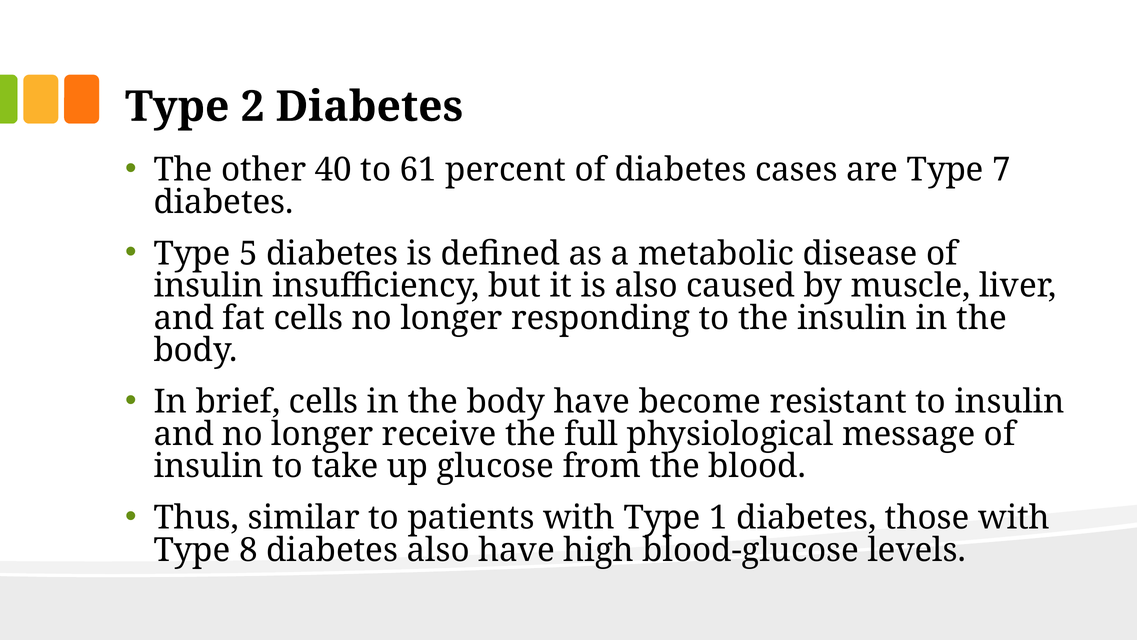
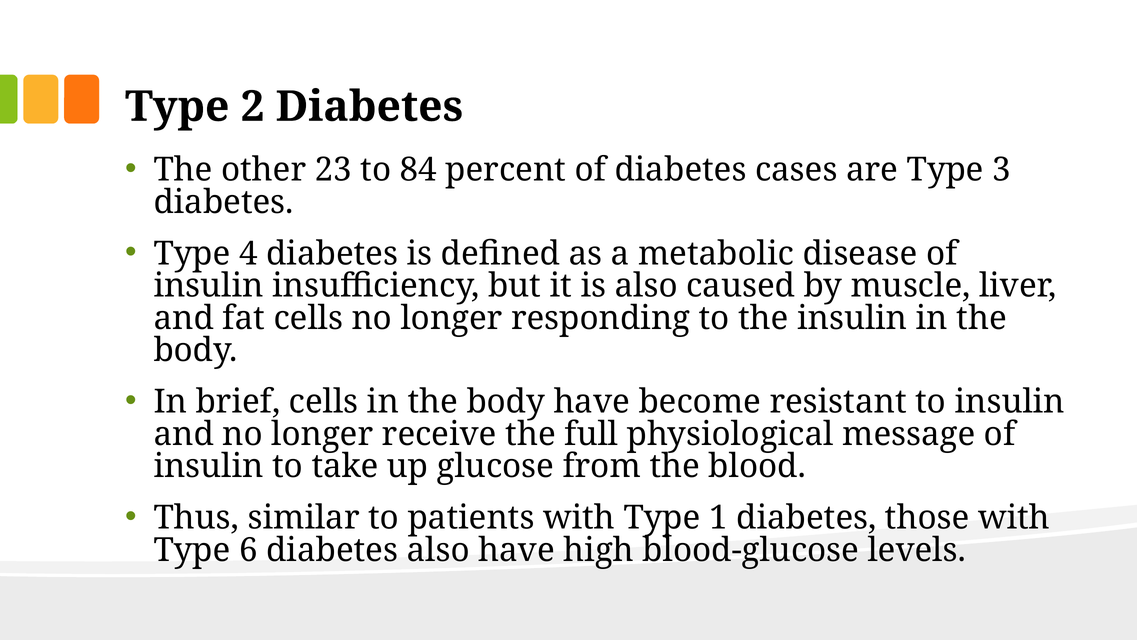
40: 40 -> 23 (333, 170)
61: 61 -> 84 (418, 170)
7: 7 -> 3 (1002, 170)
5: 5 -> 4 (248, 254)
8: 8 -> 6 (248, 550)
